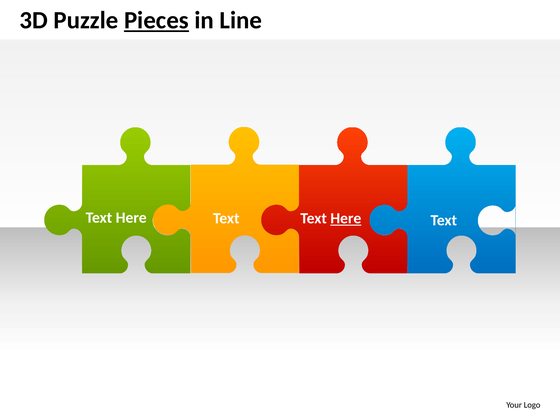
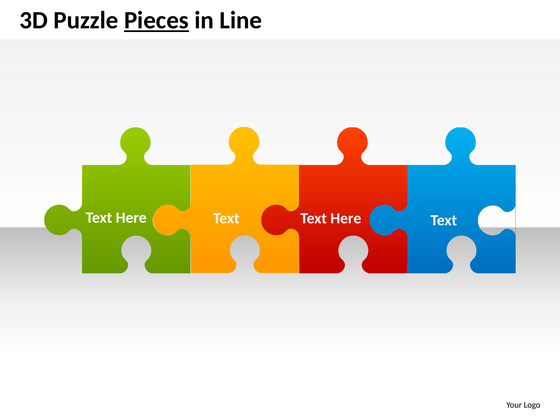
Here underline: present -> none (346, 219)
